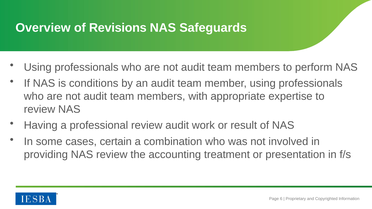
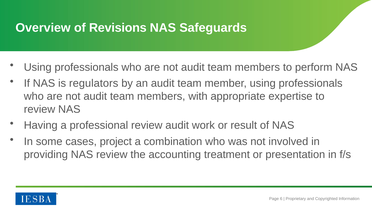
conditions: conditions -> regulators (94, 83)
certain: certain -> project (116, 142)
